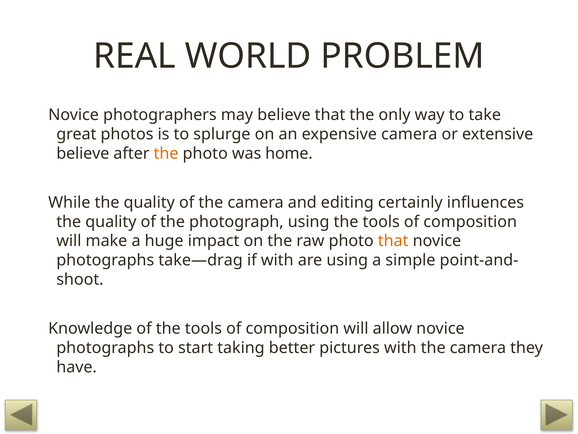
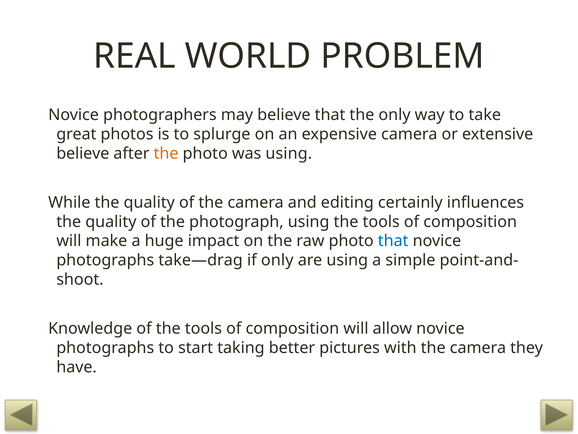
was home: home -> using (289, 153)
that colour: orange -> blue (393, 241)
if with: with -> only (277, 260)
